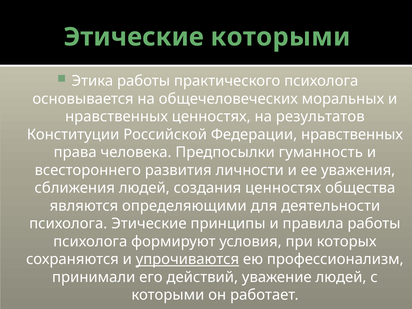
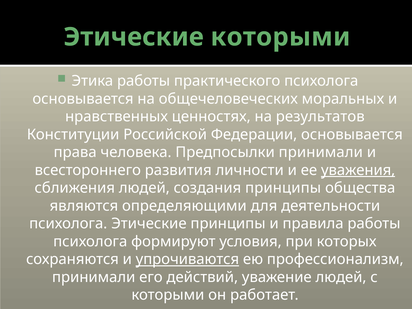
Федерации нравственных: нравственных -> основывается (352, 135)
Предпосылки гуманность: гуманность -> принимали (321, 152)
уважения underline: none -> present (358, 170)
создания ценностях: ценностях -> принципы (283, 188)
